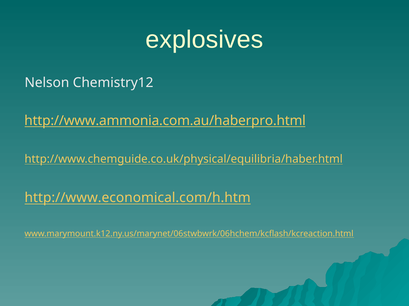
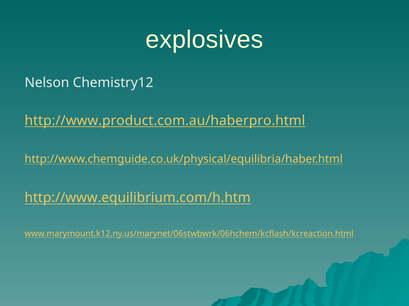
http://www.ammonia.com.au/haberpro.html: http://www.ammonia.com.au/haberpro.html -> http://www.product.com.au/haberpro.html (165, 121)
http://www.economical.com/h.htm: http://www.economical.com/h.htm -> http://www.equilibrium.com/h.htm (138, 198)
